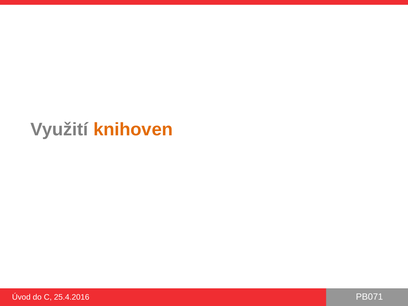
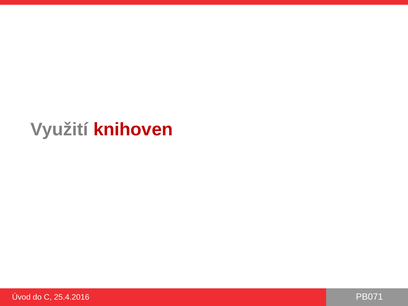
knihoven colour: orange -> red (133, 130)
